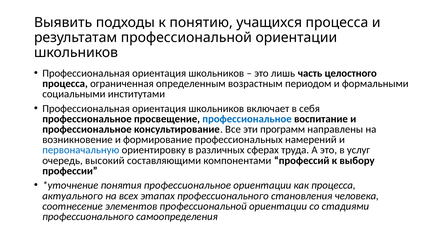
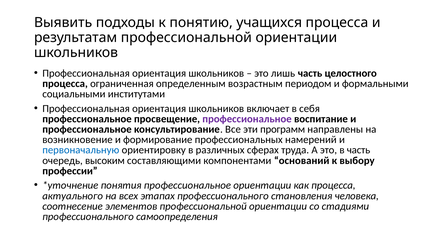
профессиональное colour: blue -> purple (247, 119)
в услуг: услуг -> часть (359, 150)
высокий: высокий -> высоким (105, 160)
профессий: профессий -> оснований (302, 160)
